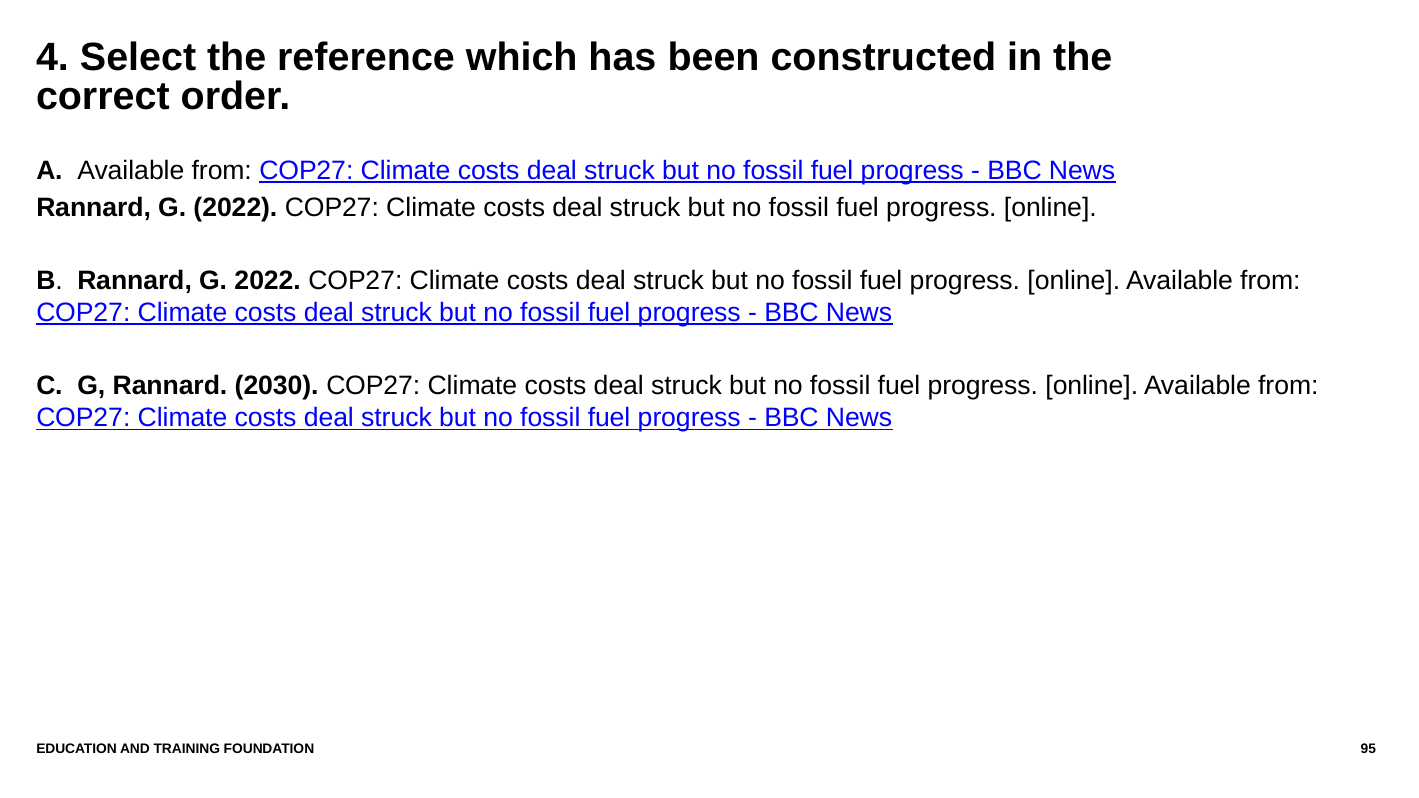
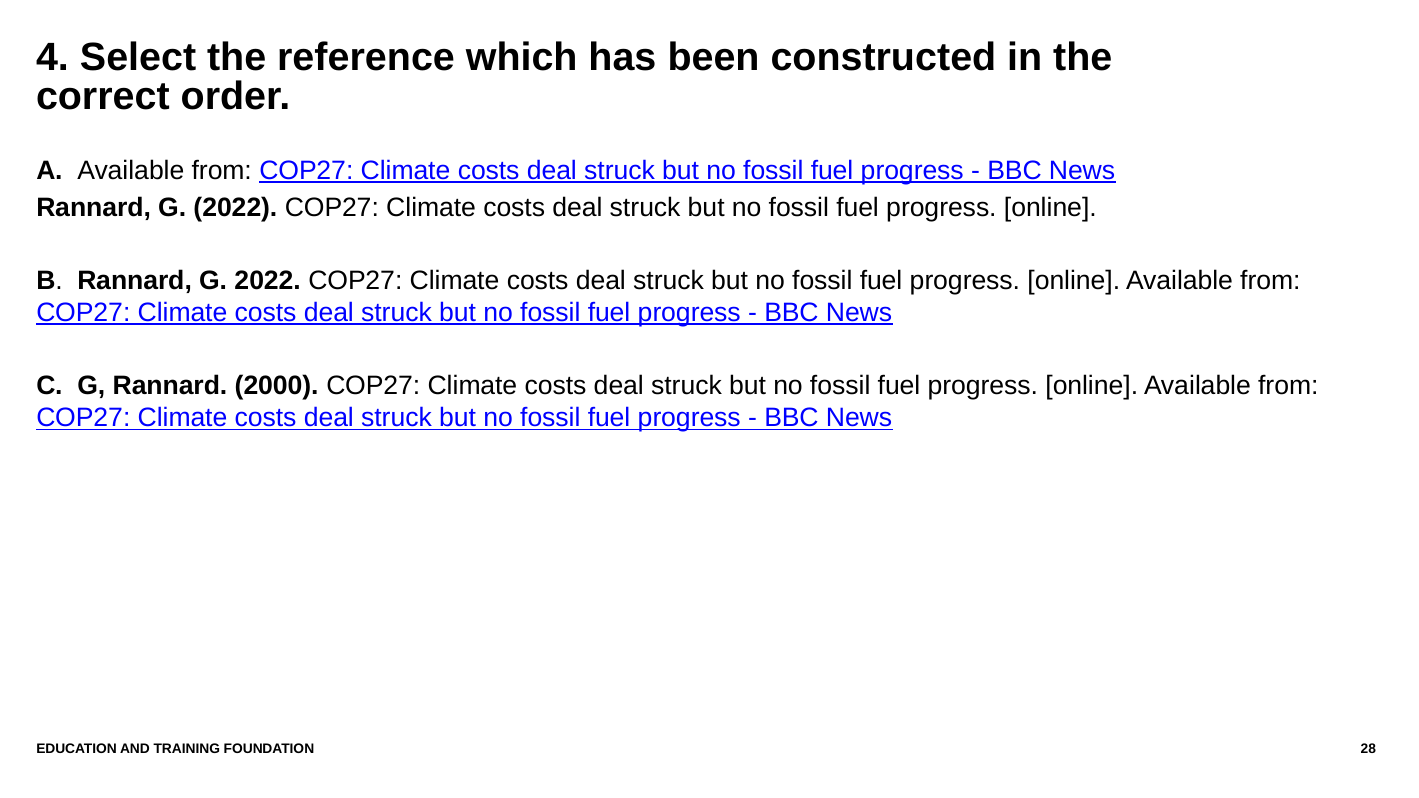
2030: 2030 -> 2000 (277, 386)
95: 95 -> 28 (1368, 749)
